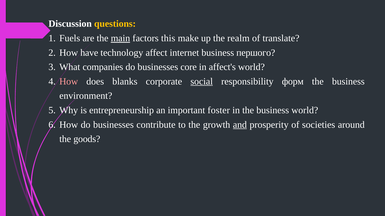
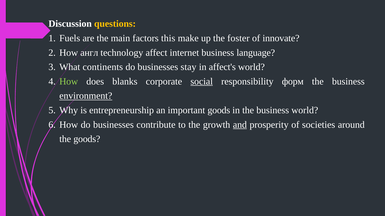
main underline: present -> none (120, 38)
realm: realm -> foster (238, 38)
translate: translate -> innovate (281, 38)
have: have -> англ (89, 53)
першого: першого -> language (256, 53)
companies: companies -> continents (103, 67)
core: core -> stay (188, 67)
How colour: pink -> light green (69, 82)
environment underline: none -> present (86, 96)
important foster: foster -> goods (219, 111)
